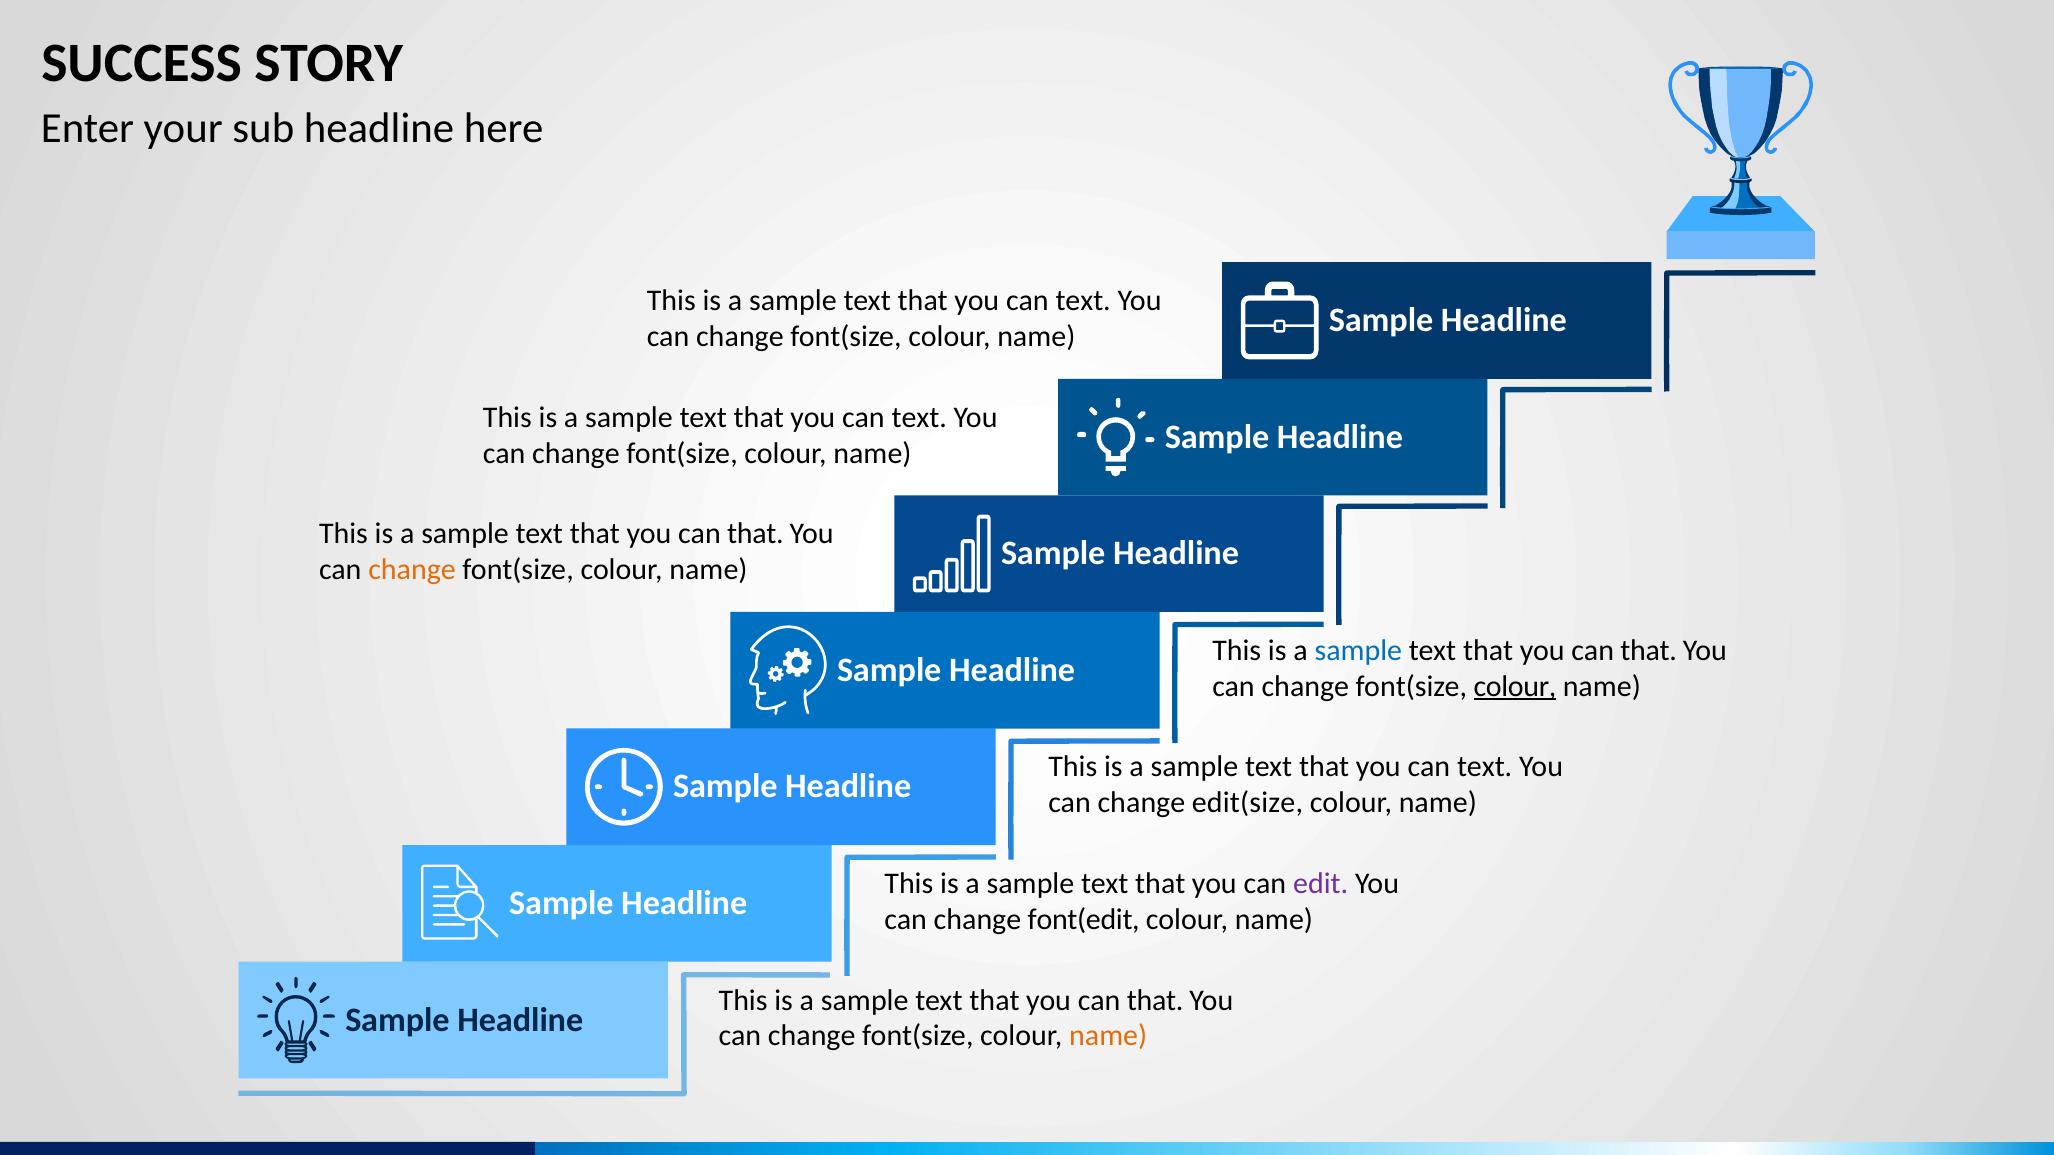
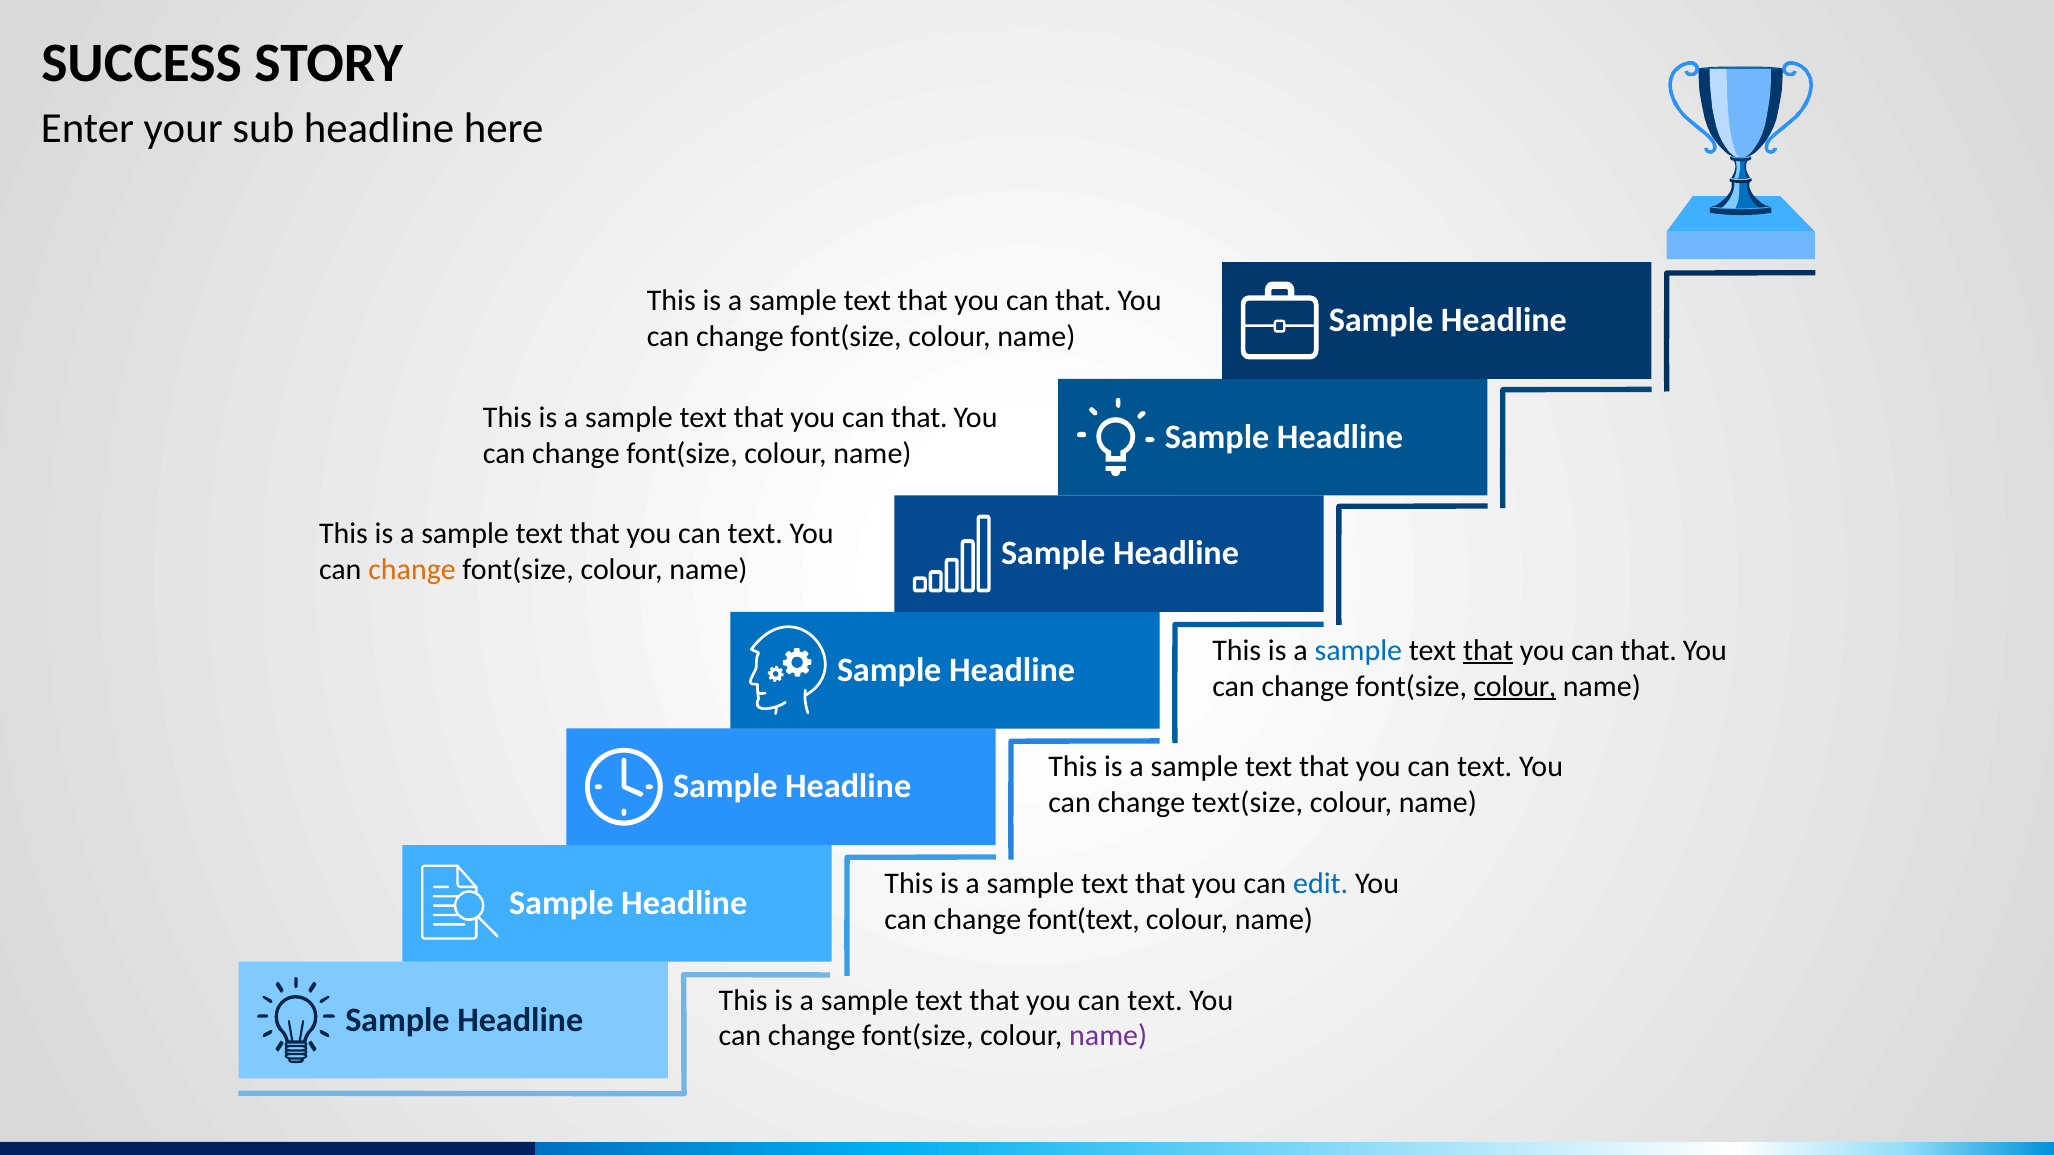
text: text -> that (1083, 301)
text: text -> that (919, 417)
that: that -> text (755, 534)
that underline: none -> present (1488, 651)
edit(size: edit(size -> text(size (1247, 803)
edit colour: purple -> blue (1321, 884)
font(edit: font(edit -> font(text (1084, 920)
that: that -> text (1155, 1000)
name colour: orange -> purple (1108, 1036)
